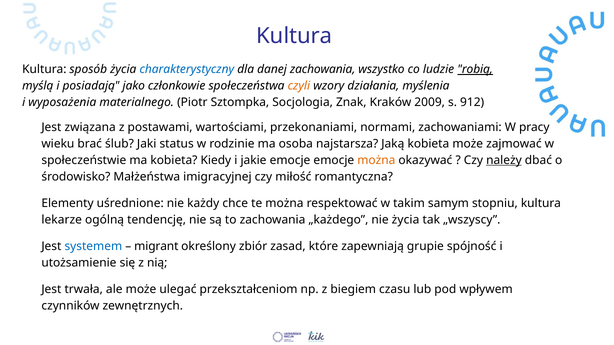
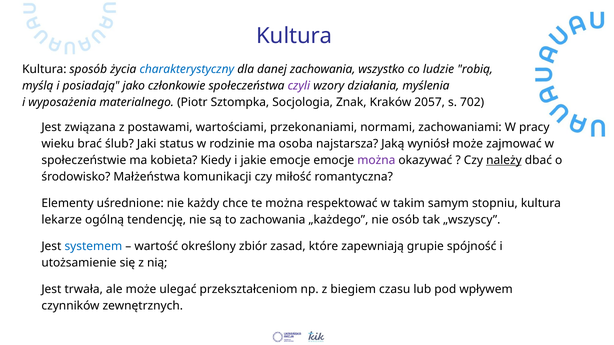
robią underline: present -> none (475, 70)
czyli colour: orange -> purple (299, 86)
2009: 2009 -> 2057 (430, 102)
912: 912 -> 702 (472, 102)
Jaką kobieta: kobieta -> wyniósł (428, 144)
można colour: orange -> purple (376, 160)
imigracyjnej: imigracyjnej -> komunikacji (217, 177)
nie życia: życia -> osób (406, 220)
migrant: migrant -> wartość (156, 247)
